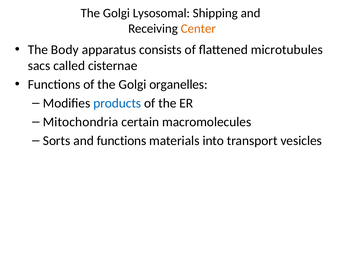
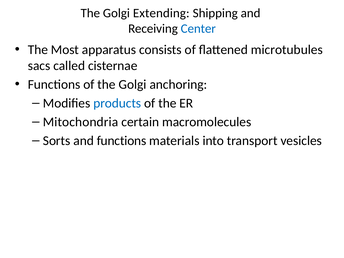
Lysosomal: Lysosomal -> Extending (161, 13)
Center colour: orange -> blue (198, 29)
Body: Body -> Most (65, 50)
organelles: organelles -> anchoring (178, 85)
